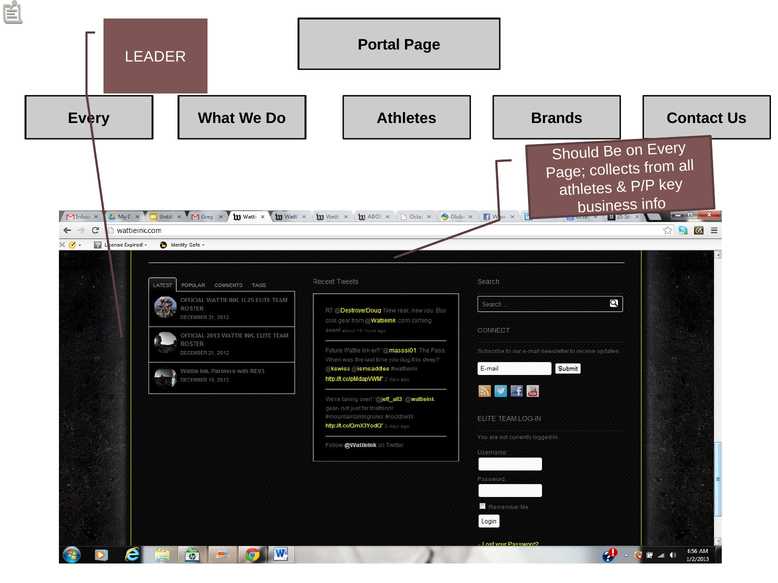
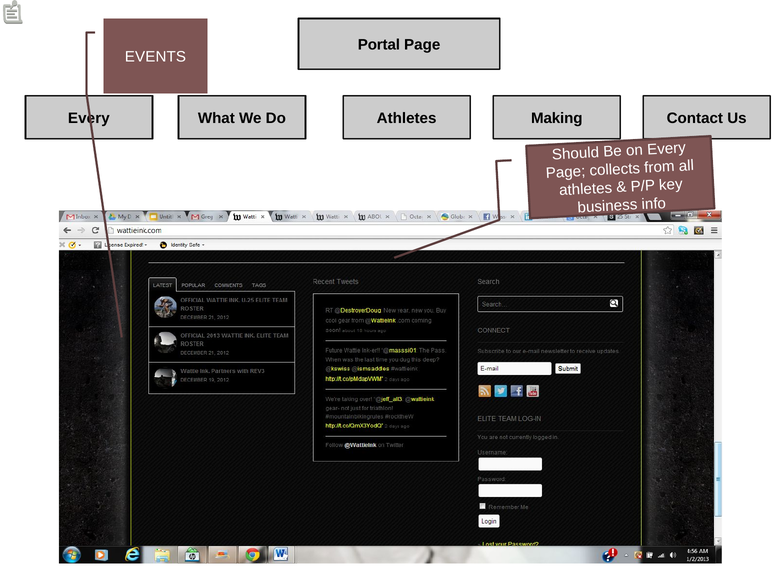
LEADER: LEADER -> EVENTS (155, 57)
Brands: Brands -> Making (557, 118)
